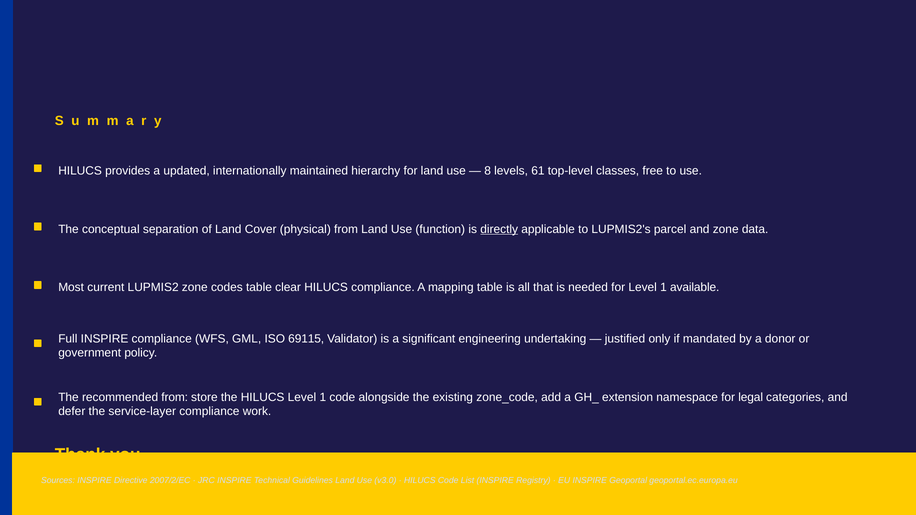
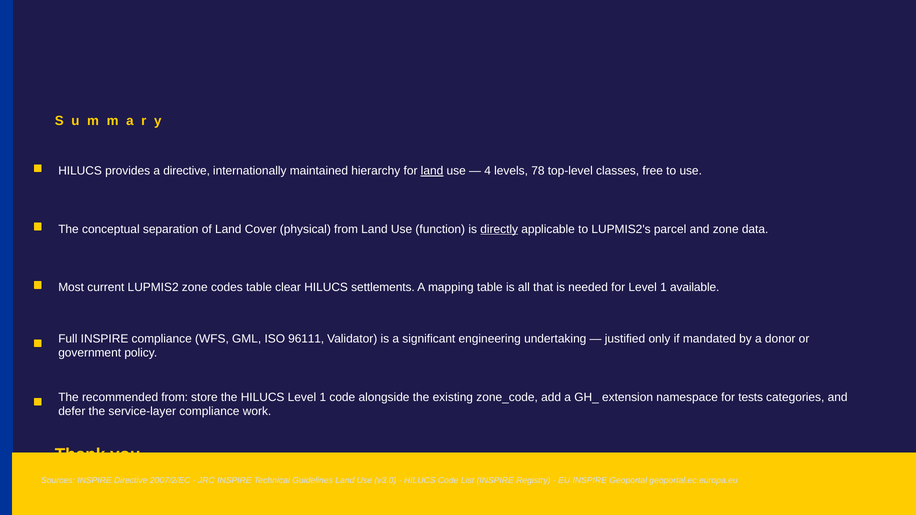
a updated: updated -> directive (187, 171)
land underline: none -> present (432, 171)
8: 8 -> 4 (488, 171)
61: 61 -> 78 (538, 171)
HILUCS compliance: compliance -> settlements (383, 288)
69115: 69115 -> 96111 (306, 339)
legal: legal -> tests (751, 397)
